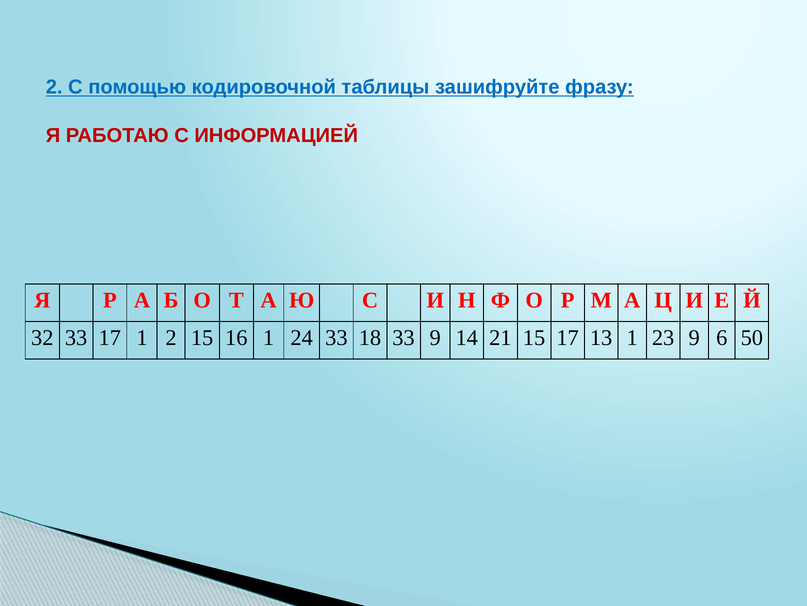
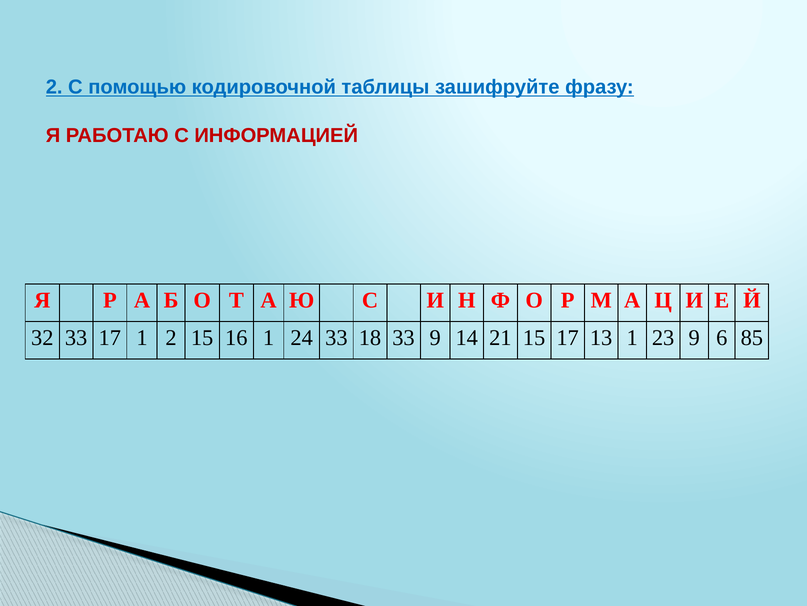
50: 50 -> 85 (752, 337)
